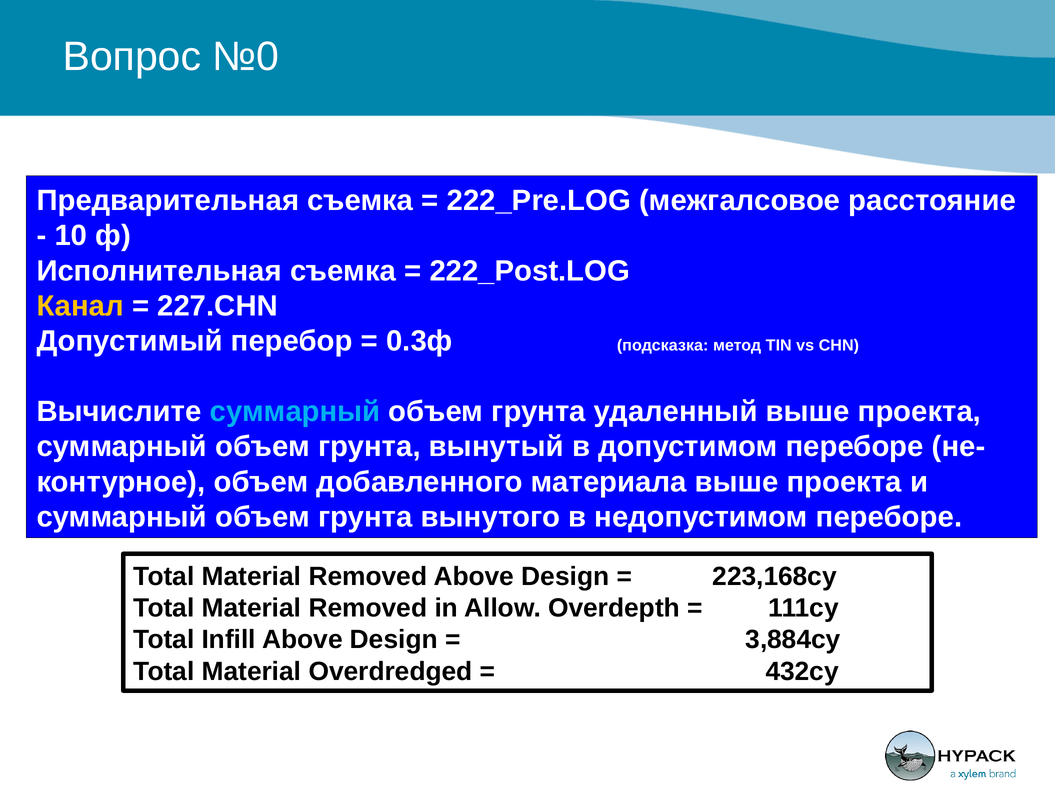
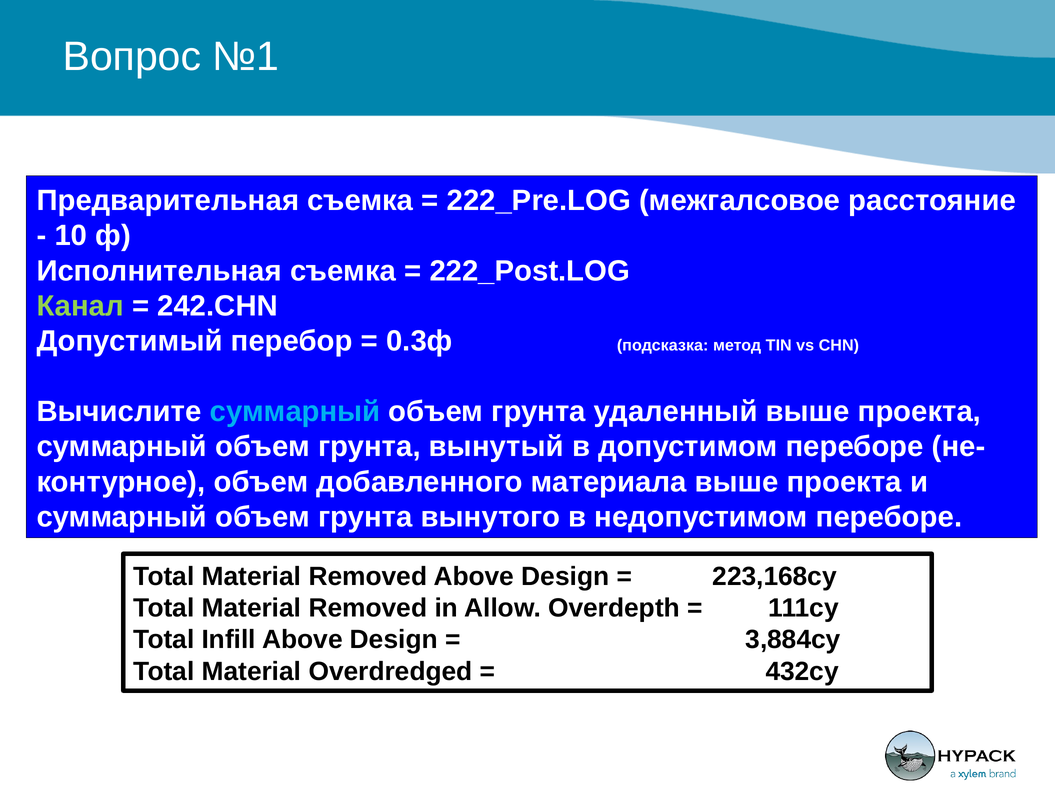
№0: №0 -> №1 (246, 56)
Канал colour: yellow -> light green (80, 306)
227.CHN: 227.CHN -> 242.CHN (218, 306)
